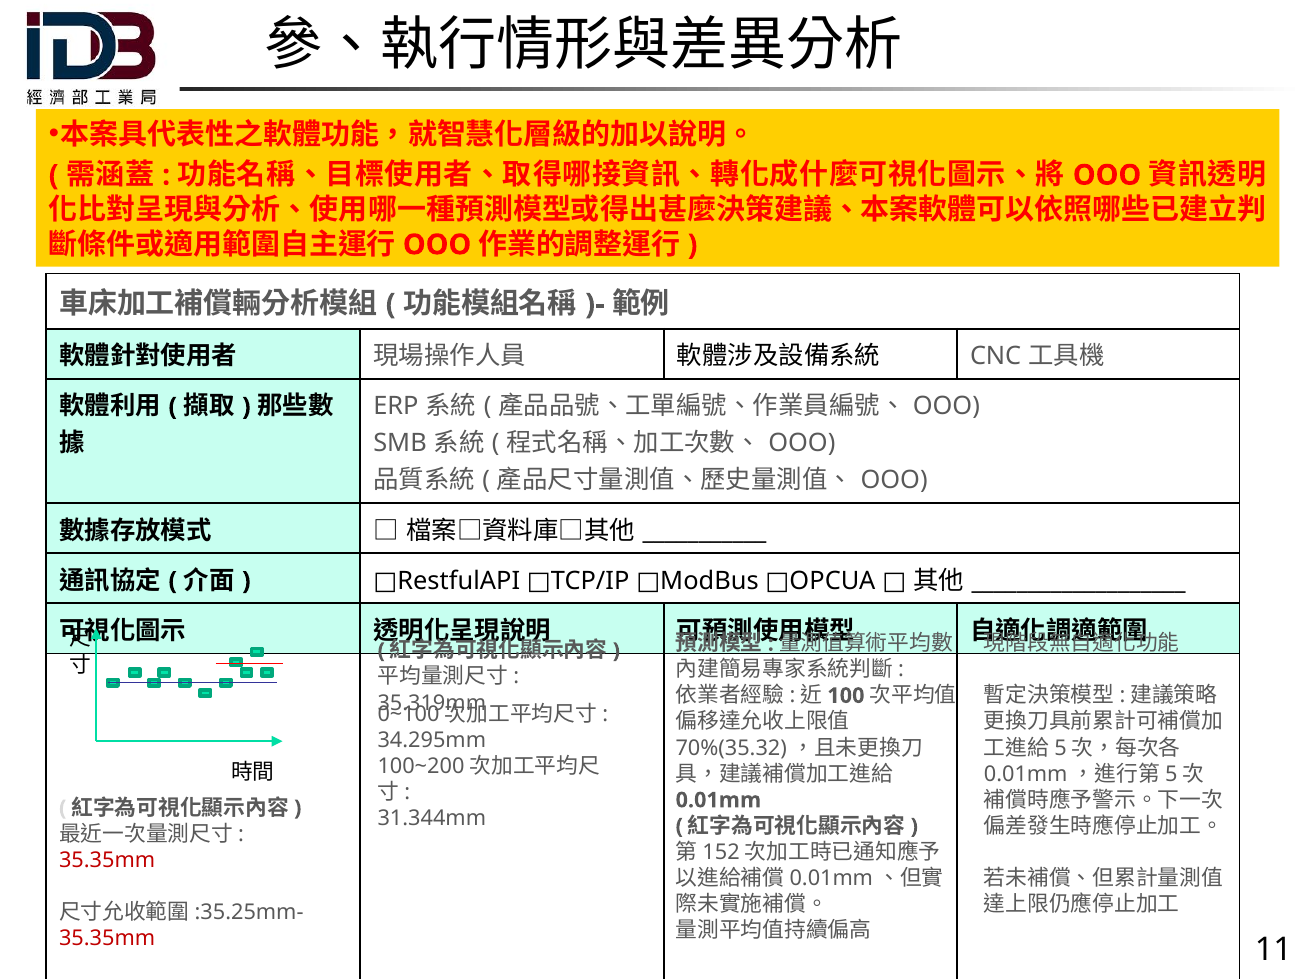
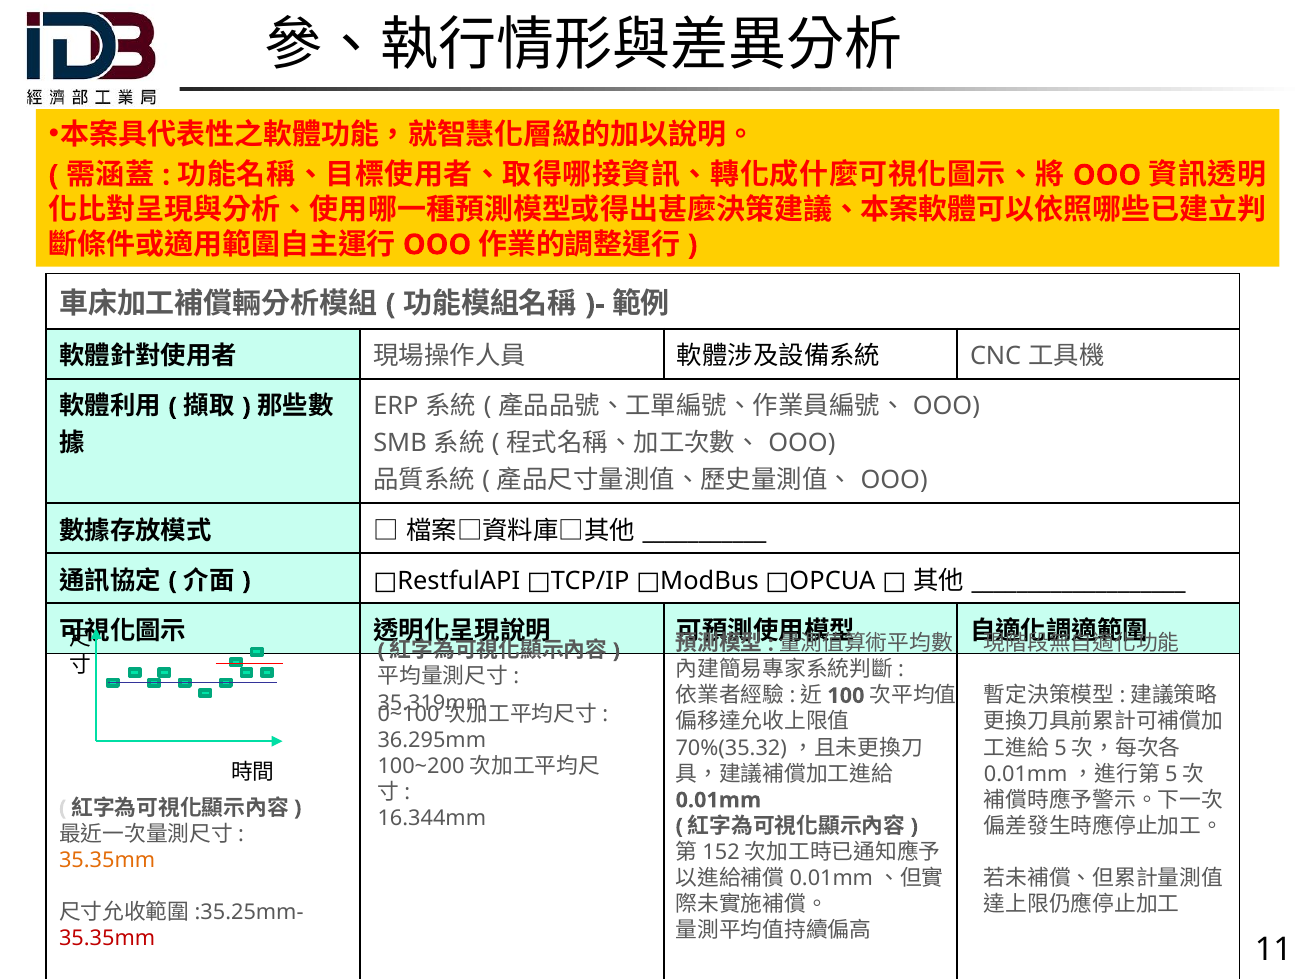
34.295mm: 34.295mm -> 36.295mm (432, 740)
31.344mm: 31.344mm -> 16.344mm (432, 818)
35.35mm colour: red -> orange (107, 860)
